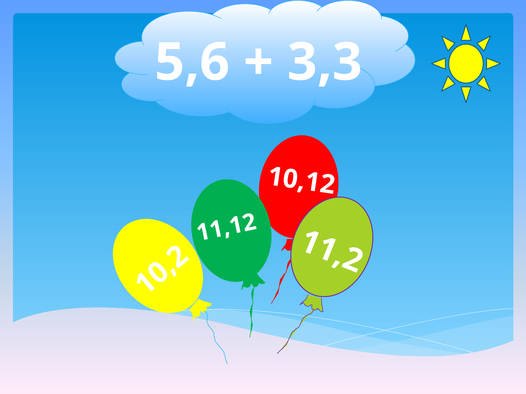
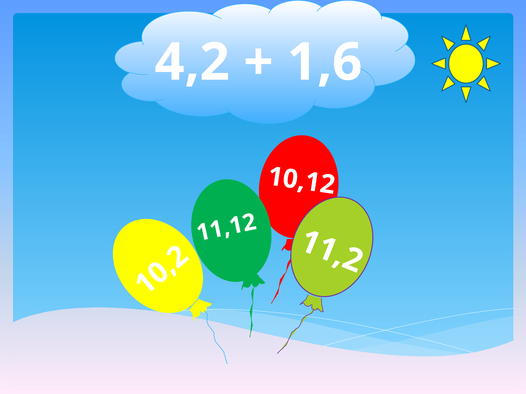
5,6: 5,6 -> 4,2 (192, 62)
3,3: 3,3 -> 1,6 (325, 62)
